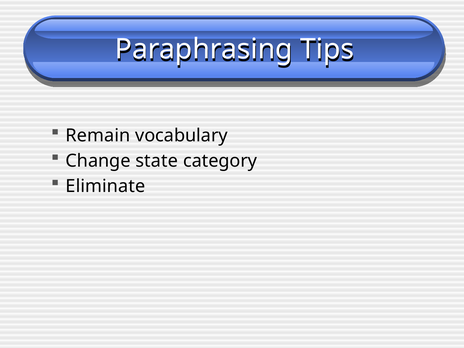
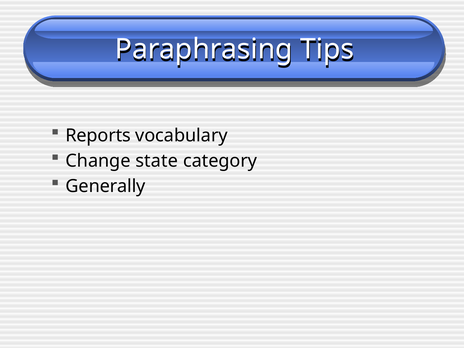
Remain: Remain -> Reports (98, 136)
Eliminate: Eliminate -> Generally (106, 186)
